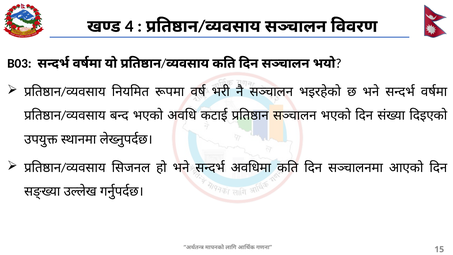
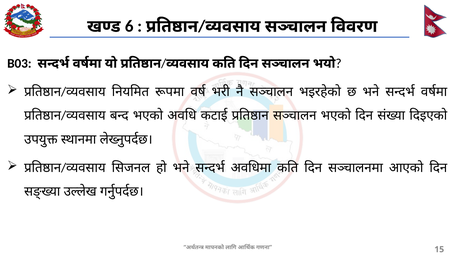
4: 4 -> 6 (129, 26)
